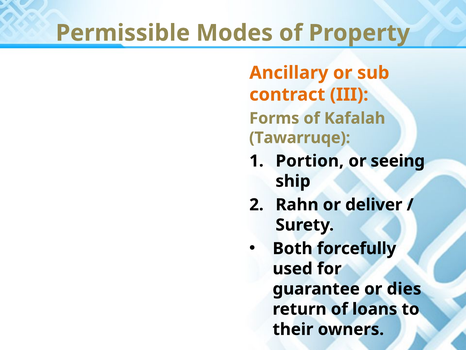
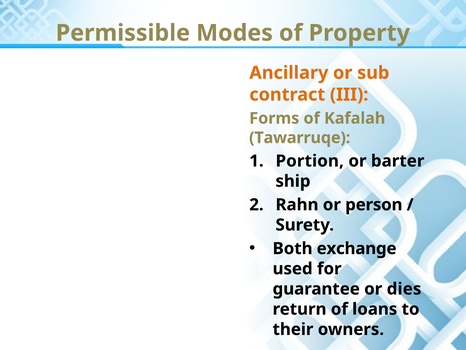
seeing: seeing -> barter (398, 161)
deliver: deliver -> person (374, 204)
forcefully: forcefully -> exchange (357, 248)
